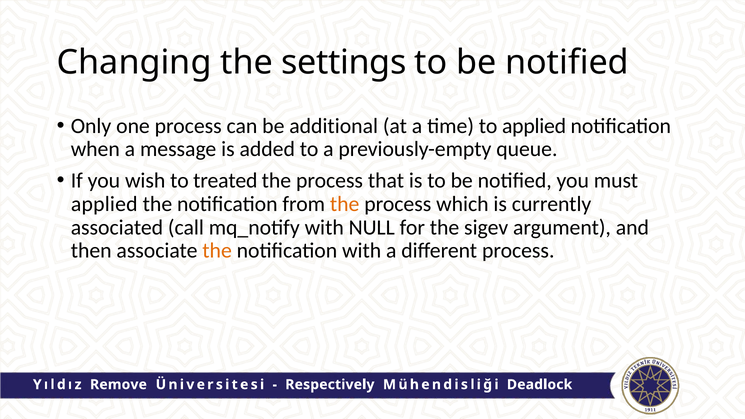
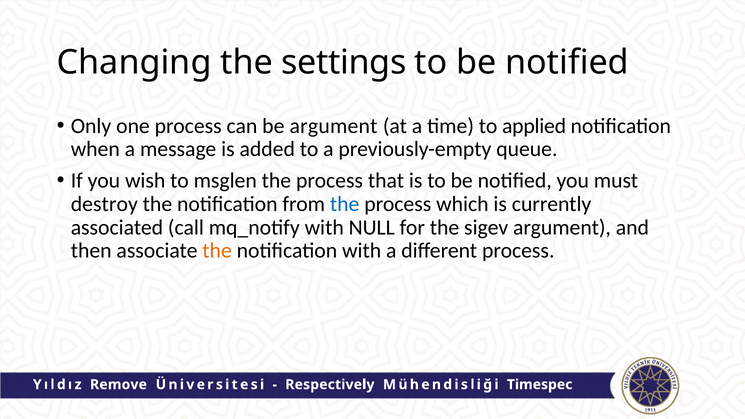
be additional: additional -> argument (334, 126)
treated: treated -> msglen (225, 181)
applied: applied -> destroy (104, 204)
the colour: orange -> blue (345, 204)
Deadlock: Deadlock -> Timespec (540, 385)
